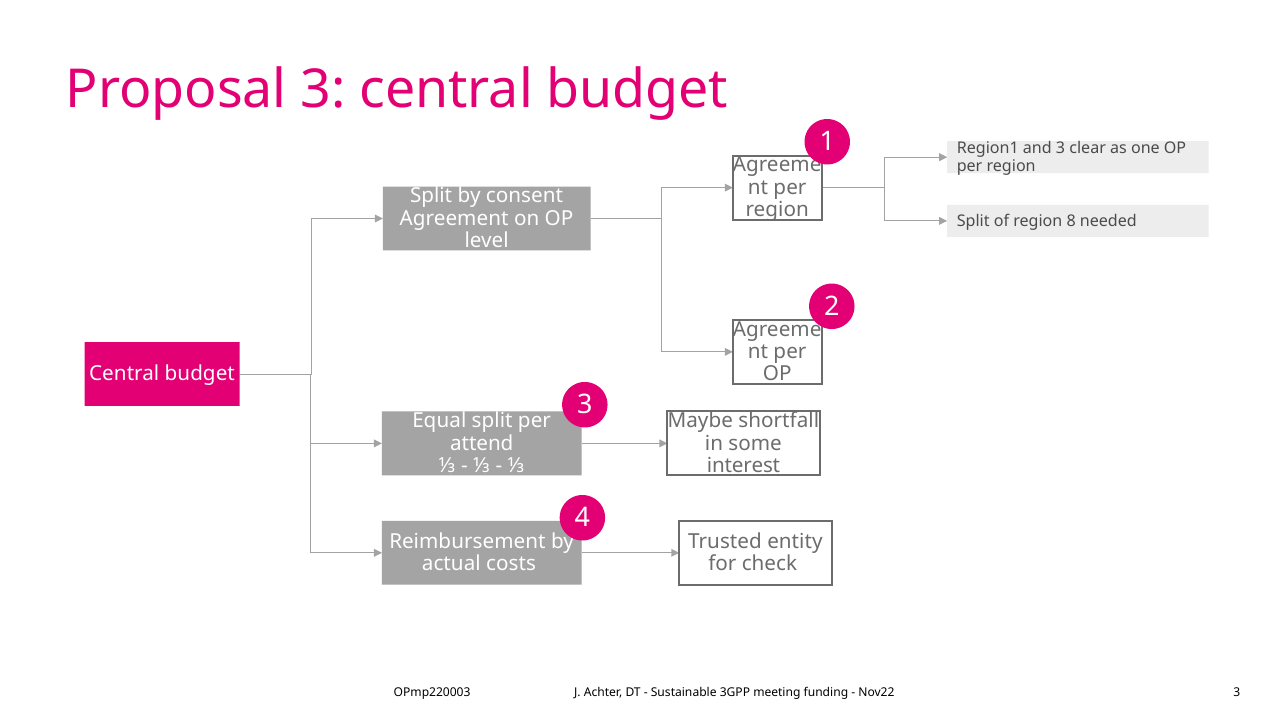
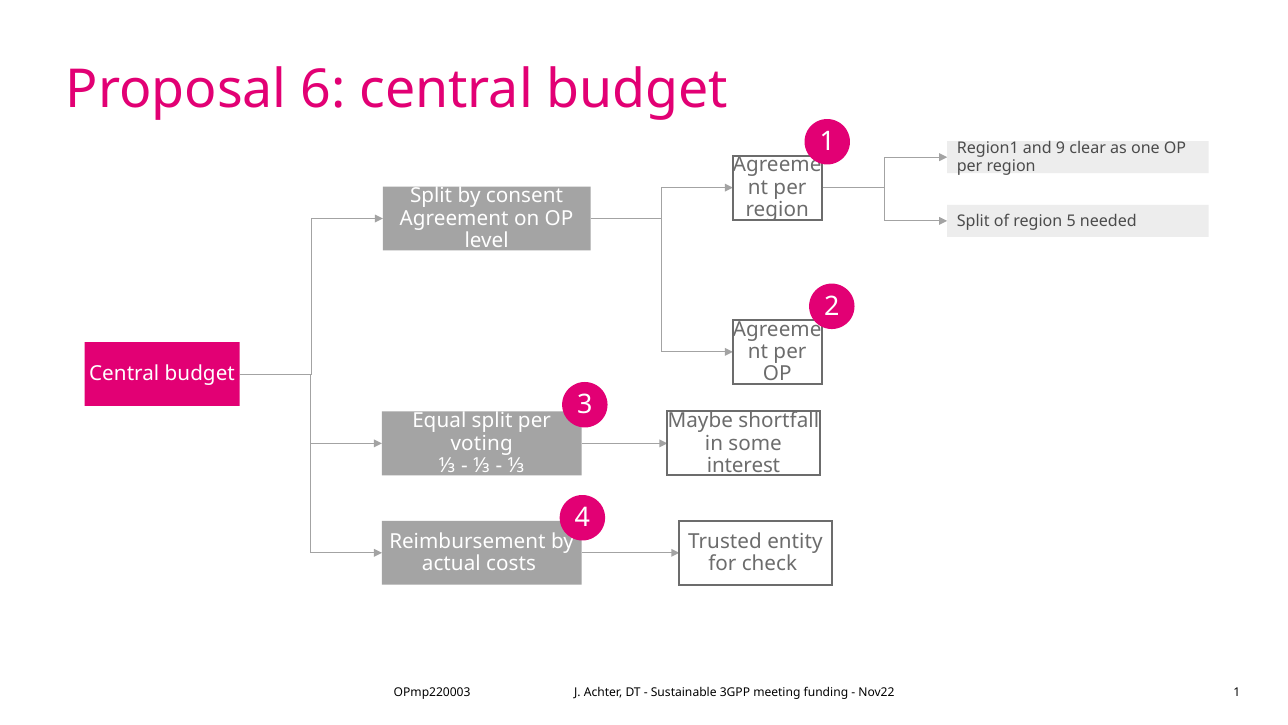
Proposal 3: 3 -> 6 (323, 90)
and 3: 3 -> 9 (1061, 148)
8: 8 -> 5 (1071, 221)
attend: attend -> voting (482, 443)
Nov22 3: 3 -> 1 (1237, 692)
